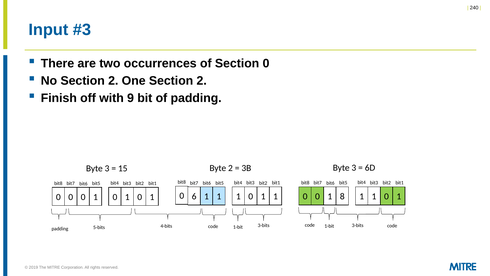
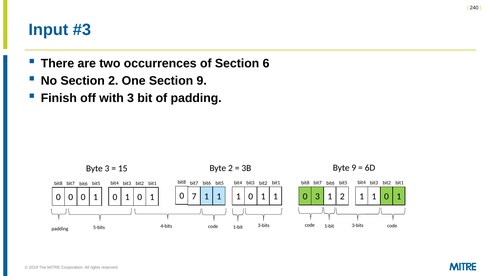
Section 0: 0 -> 6 (266, 64)
One Section 2: 2 -> 9 (202, 81)
with 9: 9 -> 3 (131, 98)
3: 3 -> 9 (354, 168)
6: 6 -> 7 (194, 196)
0: 0 -> 3 (317, 196)
1 8: 8 -> 2 (342, 196)
